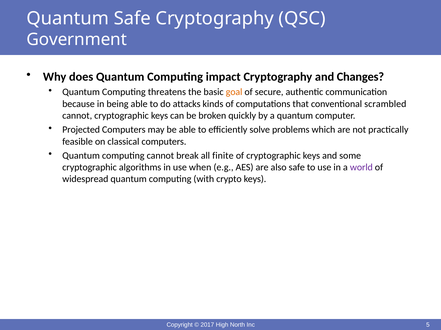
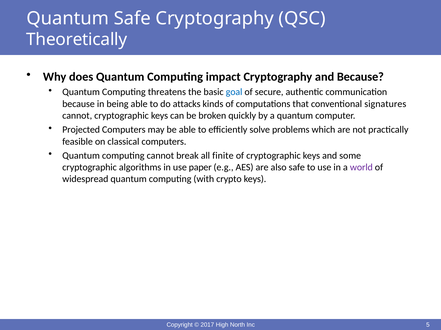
Government: Government -> Theoretically (77, 40)
and Changes: Changes -> Because (360, 77)
goal colour: orange -> blue (234, 92)
scrambled: scrambled -> signatures (385, 104)
when: when -> paper (200, 168)
